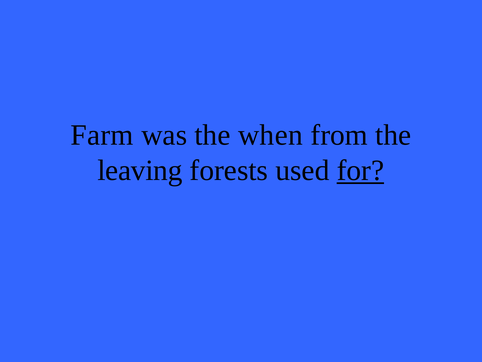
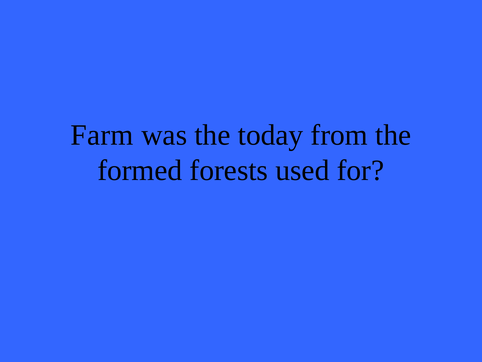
when: when -> today (271, 135)
leaving: leaving -> formed (140, 170)
for underline: present -> none (360, 170)
